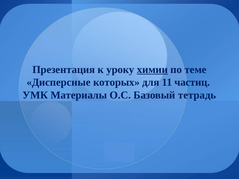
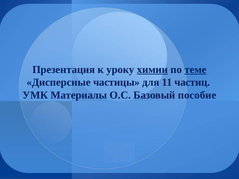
теме underline: none -> present (196, 70)
которых: которых -> частицы (116, 82)
тетрадь: тетрадь -> пособие (197, 95)
